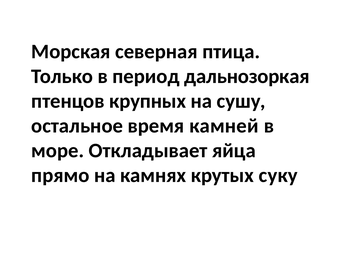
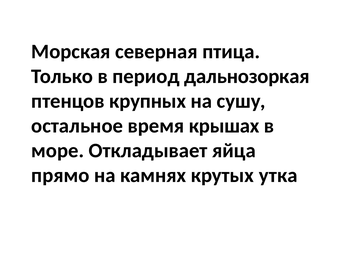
камней: камней -> крышах (224, 126)
суку: суку -> утка (278, 176)
